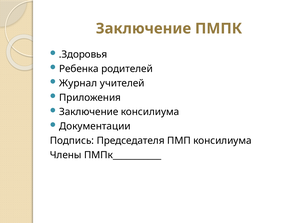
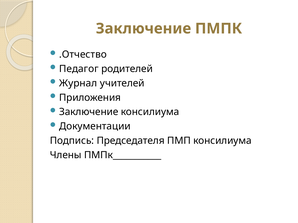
.Здоровья: .Здоровья -> .Отчество (83, 55)
Ребенка: Ребенка -> Педагог (79, 69)
